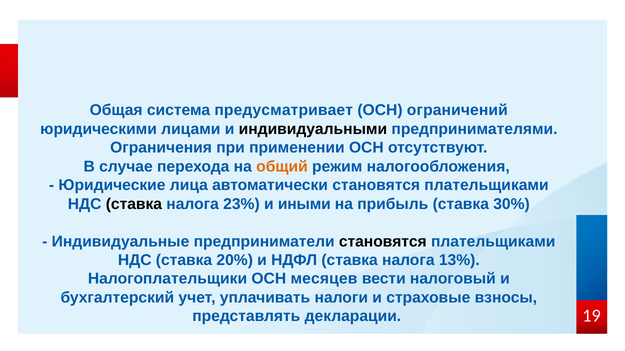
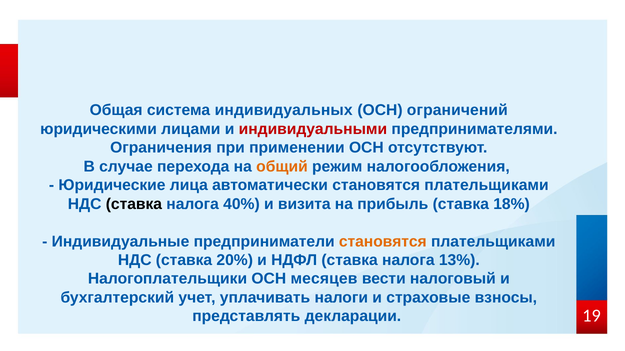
предусматривает: предусматривает -> индивидуальных (284, 111)
индивидуальными colour: black -> red (313, 129)
23%: 23% -> 40% (241, 204)
иными: иными -> визита (304, 204)
30%: 30% -> 18% (512, 204)
становятся colour: black -> orange (383, 242)
